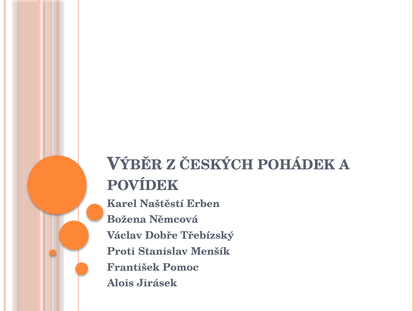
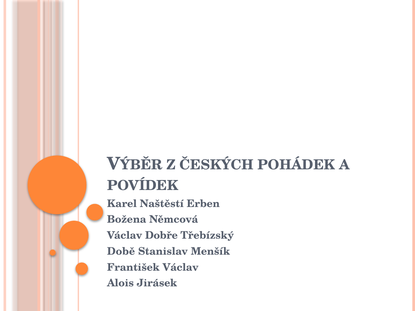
Proti: Proti -> Době (121, 252)
František Pomoc: Pomoc -> Václav (181, 267)
